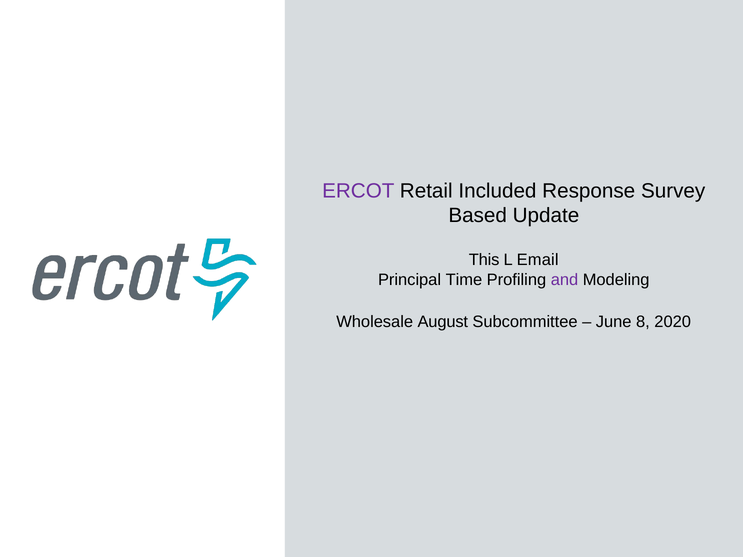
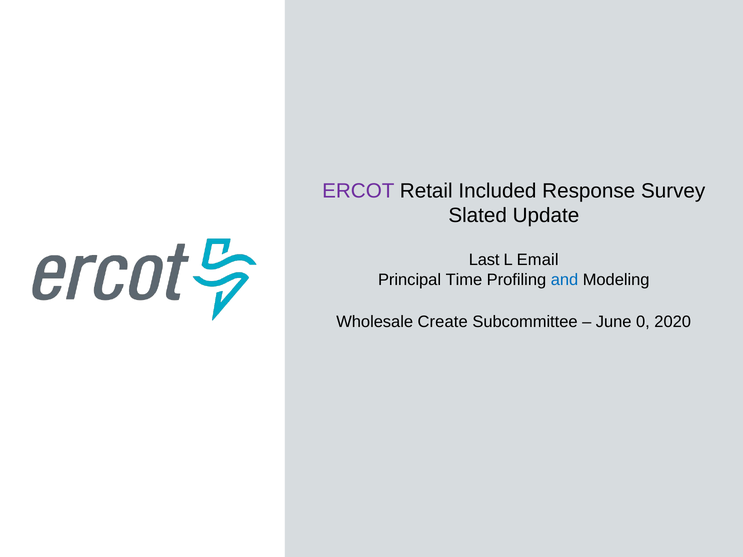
Based: Based -> Slated (478, 216)
This: This -> Last (484, 260)
and colour: purple -> blue (565, 280)
August: August -> Create (443, 322)
8: 8 -> 0 (643, 322)
